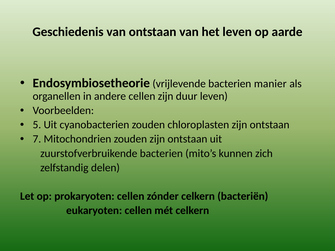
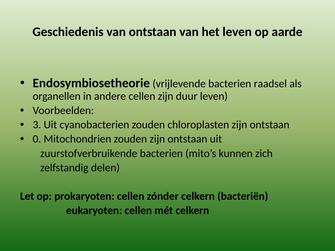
manier: manier -> raadsel (270, 84)
5: 5 -> 3 (37, 125)
7: 7 -> 0 (37, 139)
